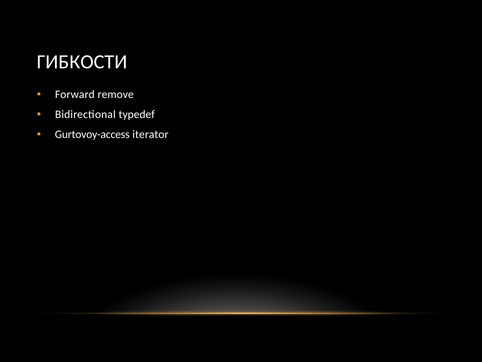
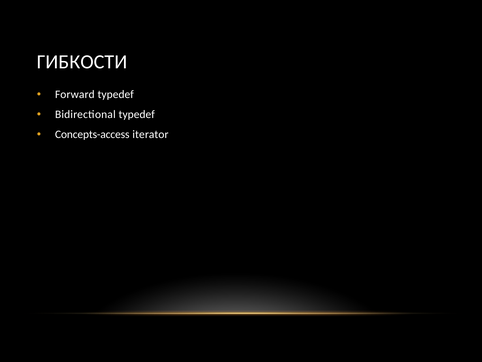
Forward remove: remove -> typedef (116, 94)
Gurtovoy-access: Gurtovoy-access -> Concepts-access (92, 134)
